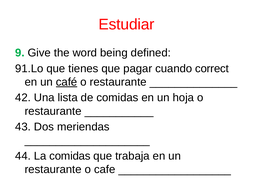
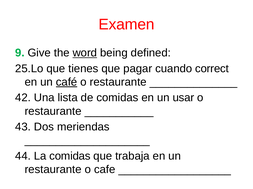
Estudiar: Estudiar -> Examen (127, 24)
word underline: none -> present (85, 53)
91.Lo: 91.Lo -> 25.Lo (29, 69)
hoja: hoja -> usar (183, 98)
